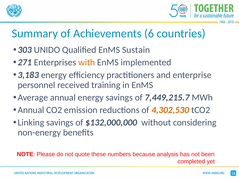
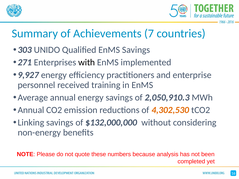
6: 6 -> 7 (149, 33)
EnMS Sustain: Sustain -> Savings (136, 50)
with colour: orange -> black (87, 63)
3,183: 3,183 -> 9,927 (28, 75)
7,449,215.7: 7,449,215.7 -> 2,050,910.3 (167, 98)
